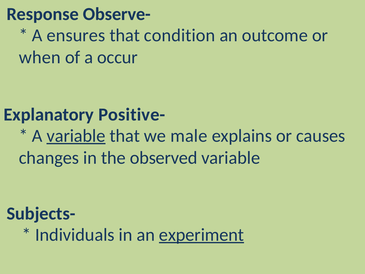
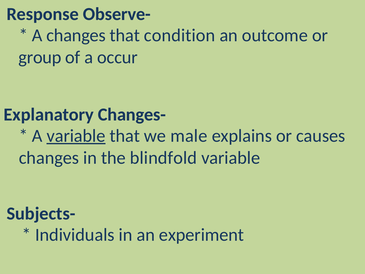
A ensures: ensures -> changes (76, 35)
when: when -> group (40, 57)
Positive-: Positive- -> Changes- (132, 114)
observed: observed -> blindfold (163, 158)
experiment underline: present -> none (202, 235)
